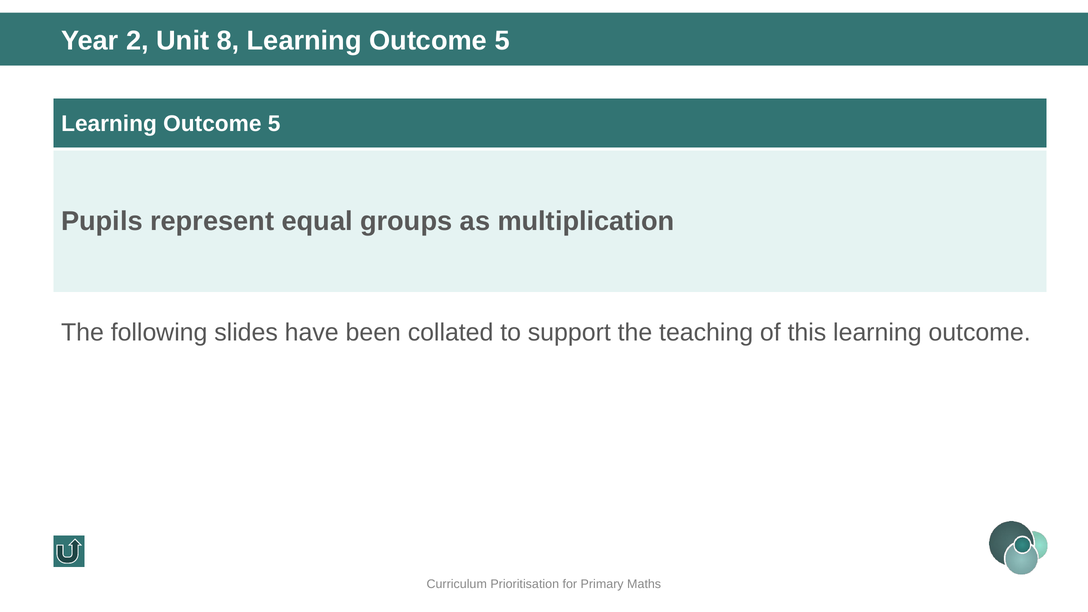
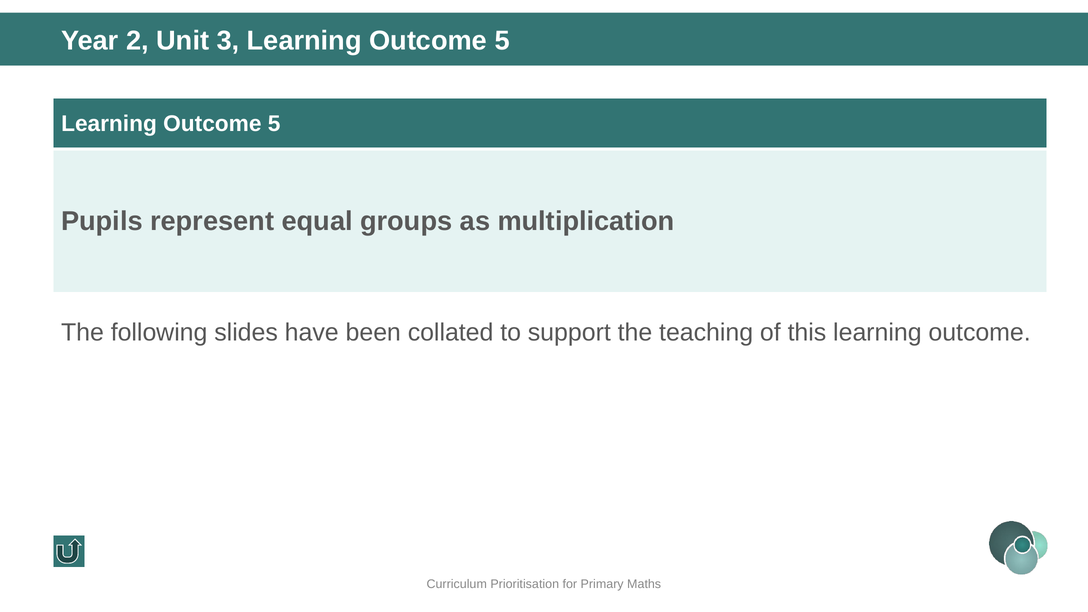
8: 8 -> 3 (228, 41)
